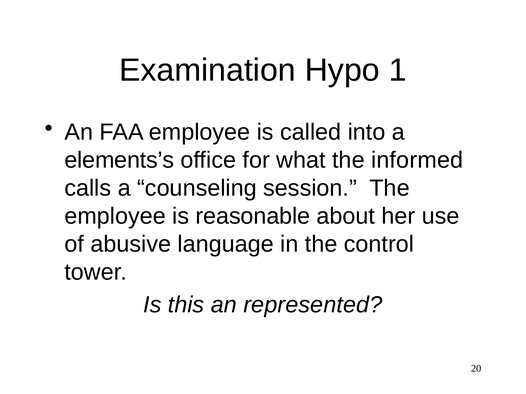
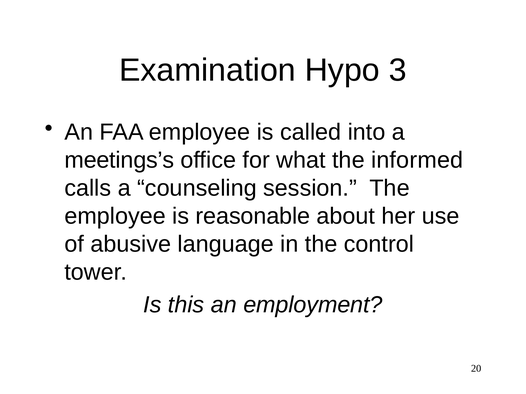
1: 1 -> 3 (398, 70)
elements’s: elements’s -> meetings’s (119, 160)
represented: represented -> employment (313, 305)
